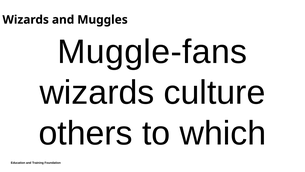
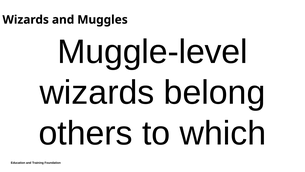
Muggle-fans: Muggle-fans -> Muggle-level (153, 52)
culture: culture -> belong (215, 92)
